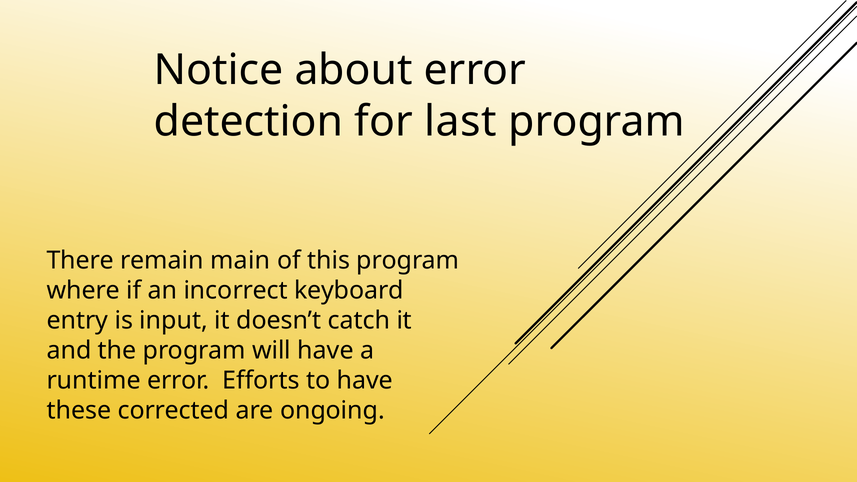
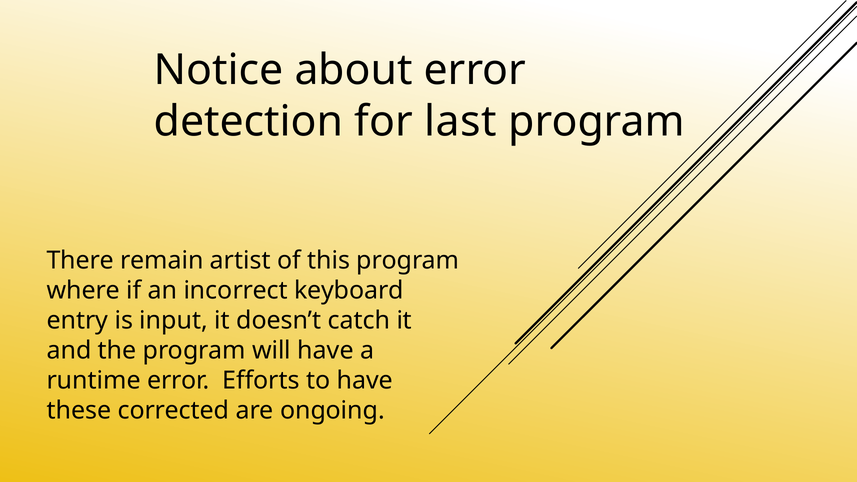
main: main -> artist (240, 260)
